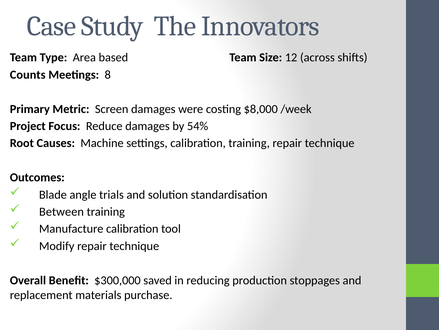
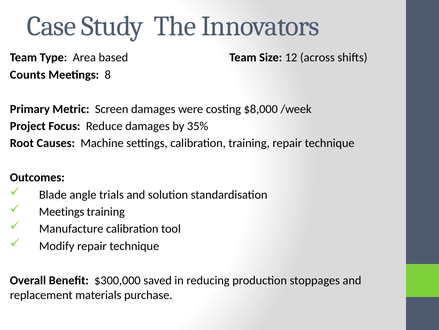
54%: 54% -> 35% (198, 126)
Between: Between -> Meetings (62, 211)
